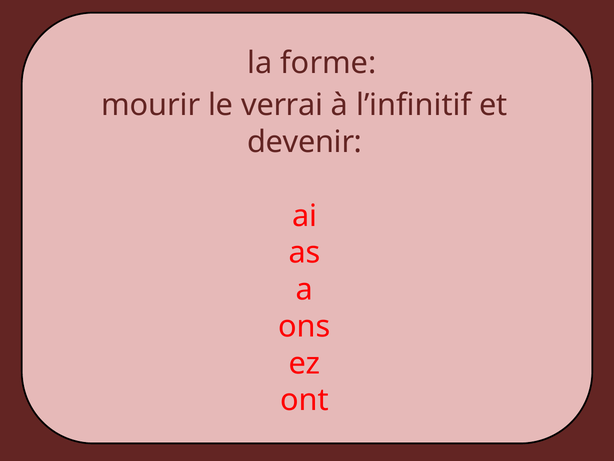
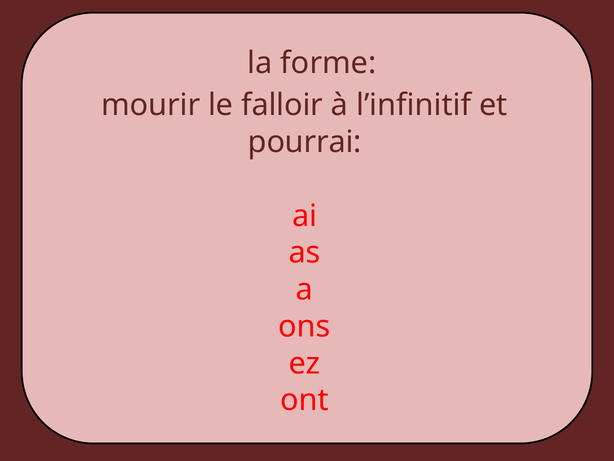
verrai: verrai -> falloir (282, 105)
devenir: devenir -> pourrai (305, 142)
